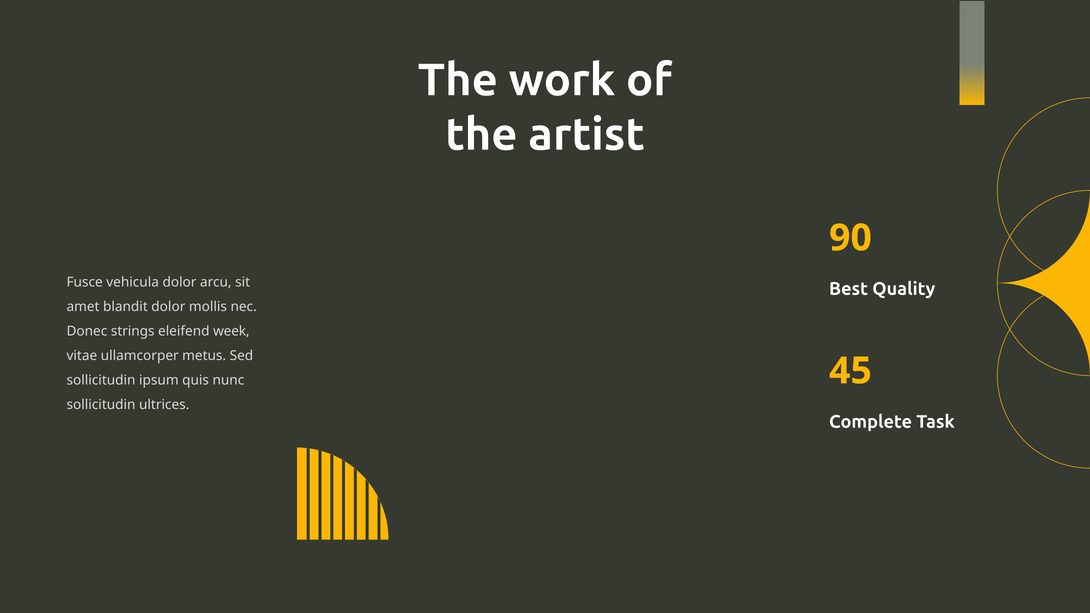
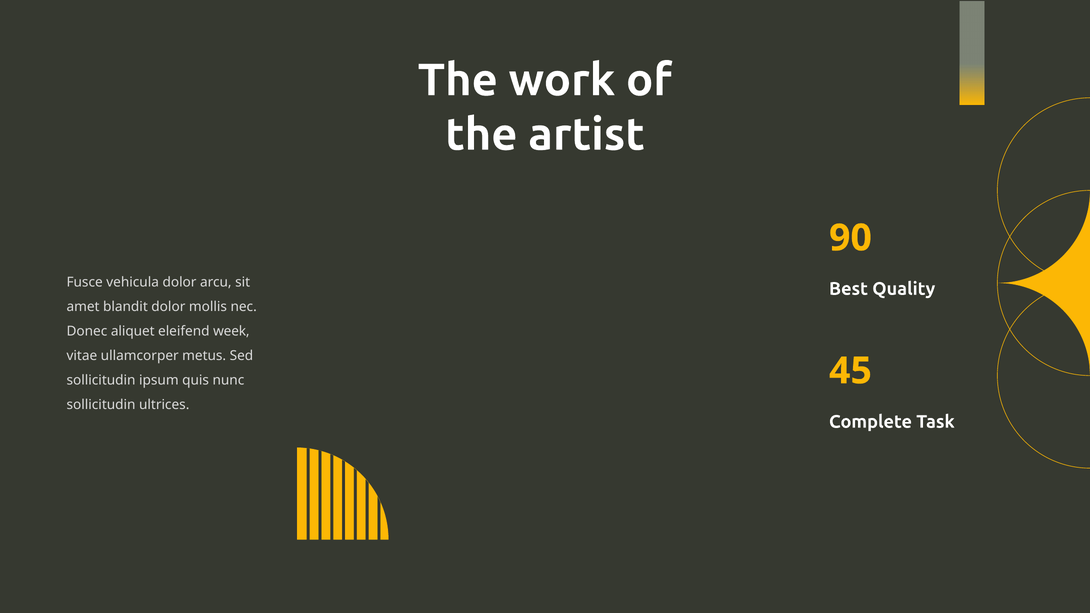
strings: strings -> aliquet (133, 331)
